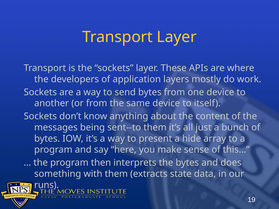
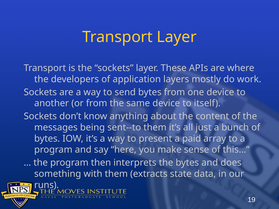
hide: hide -> paid (192, 139)
